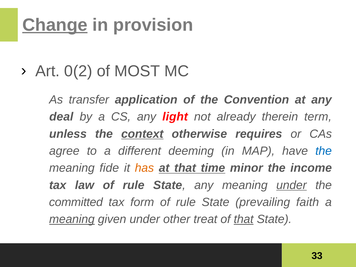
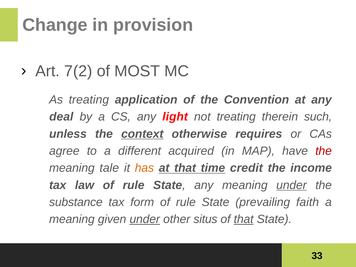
Change underline: present -> none (55, 25)
0(2: 0(2 -> 7(2 (78, 71)
As transfer: transfer -> treating (89, 100)
not already: already -> treating (236, 117)
term: term -> such (318, 117)
deeming: deeming -> acquired (191, 151)
the colour: blue -> red (324, 151)
fide: fide -> tale (109, 168)
minor: minor -> credit (246, 168)
committed: committed -> substance (76, 202)
meaning underline: present -> none (72, 219)
under underline: none -> present (145, 219)
treat: treat -> situs (205, 219)
